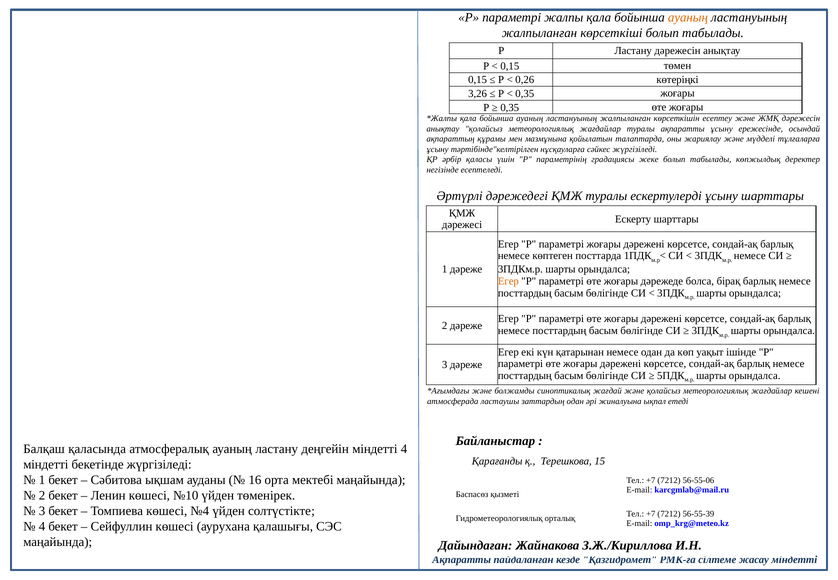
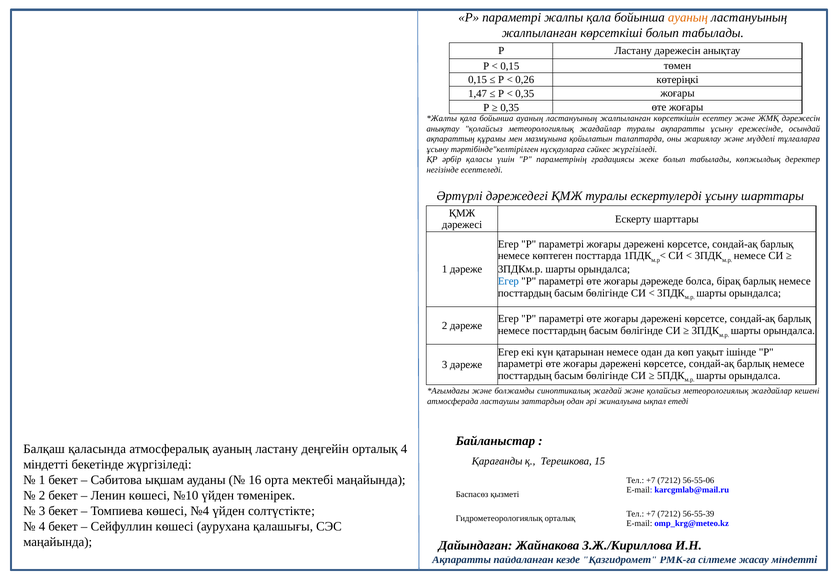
3,26: 3,26 -> 1,47 (478, 94)
Егер colour: orange -> blue (508, 281)
деңгейін міндетті: міндетті -> орталық (375, 449)
